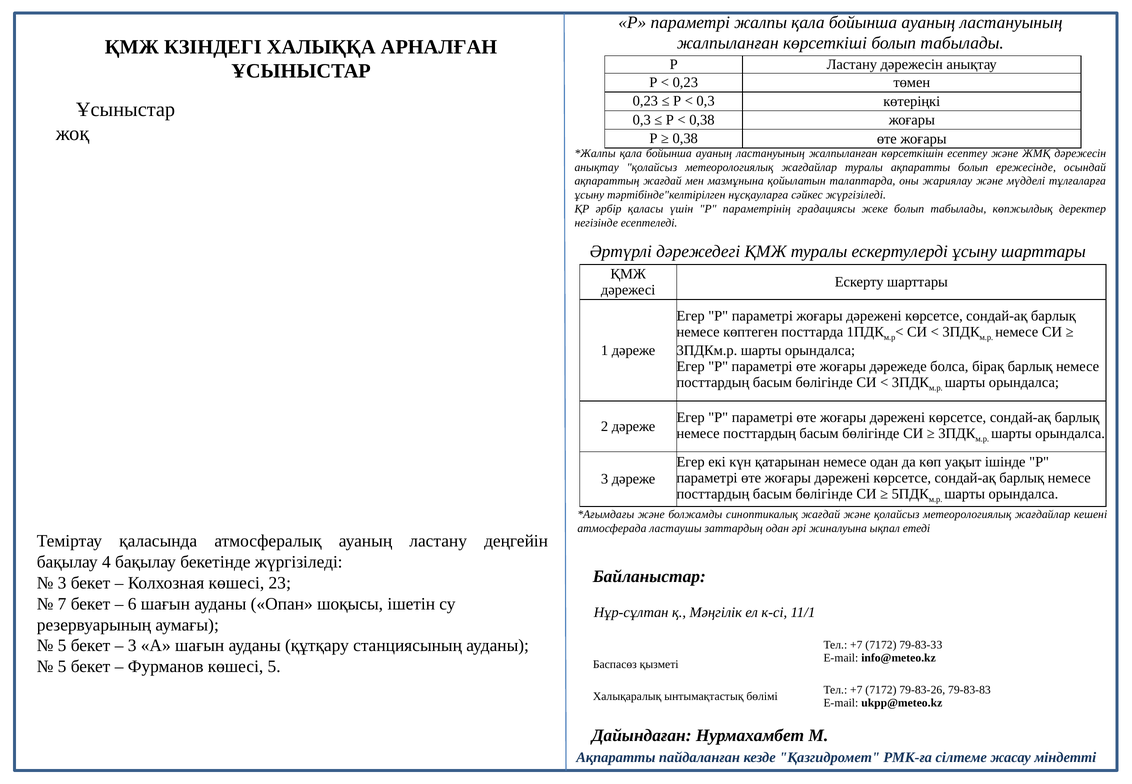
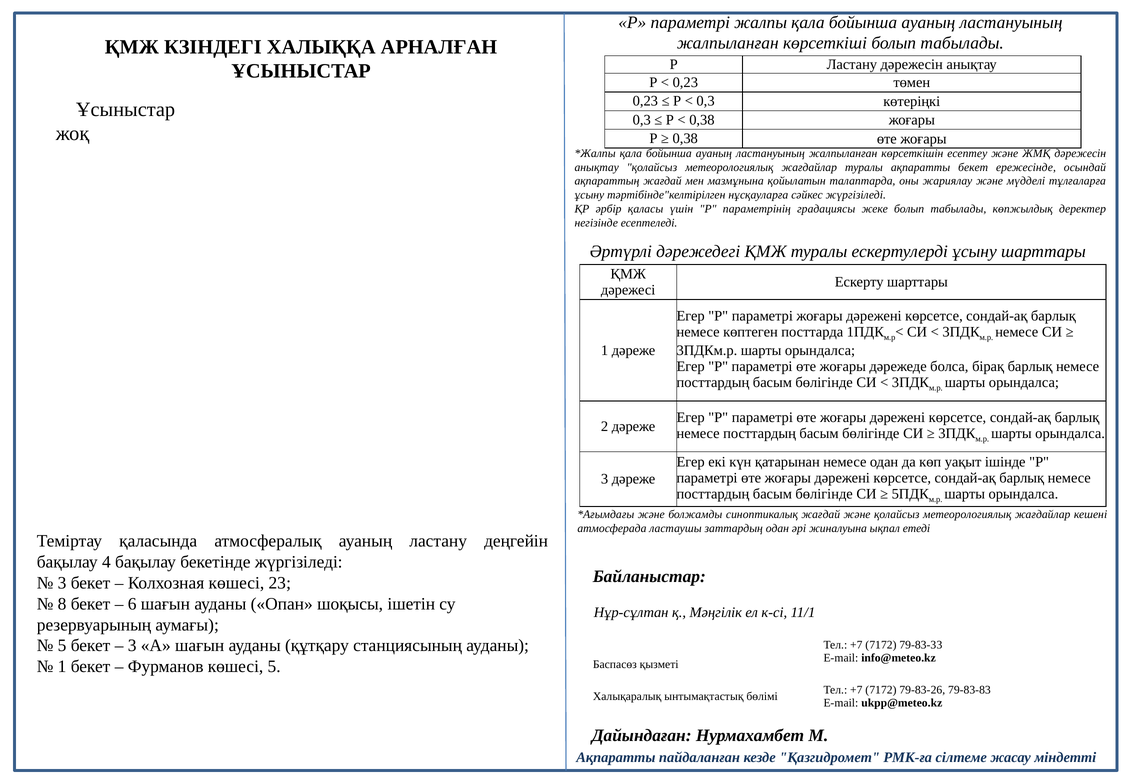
ақпаратты болып: болып -> бекет (973, 167)
7: 7 -> 8 (62, 604)
5: 5 -> 1 (62, 666)
